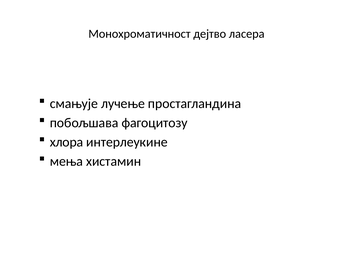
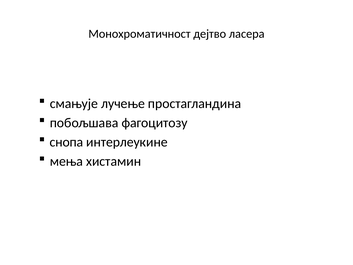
хлора: хлора -> снопа (67, 142)
